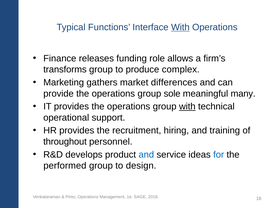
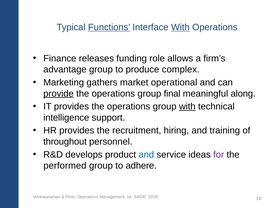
Functions underline: none -> present (109, 27)
transforms: transforms -> advantage (65, 70)
differences: differences -> operational (174, 83)
provide underline: none -> present (59, 94)
sole: sole -> final (172, 94)
many: many -> along (243, 94)
operational: operational -> intelligence (66, 118)
for colour: blue -> purple (219, 155)
design: design -> adhere (141, 166)
